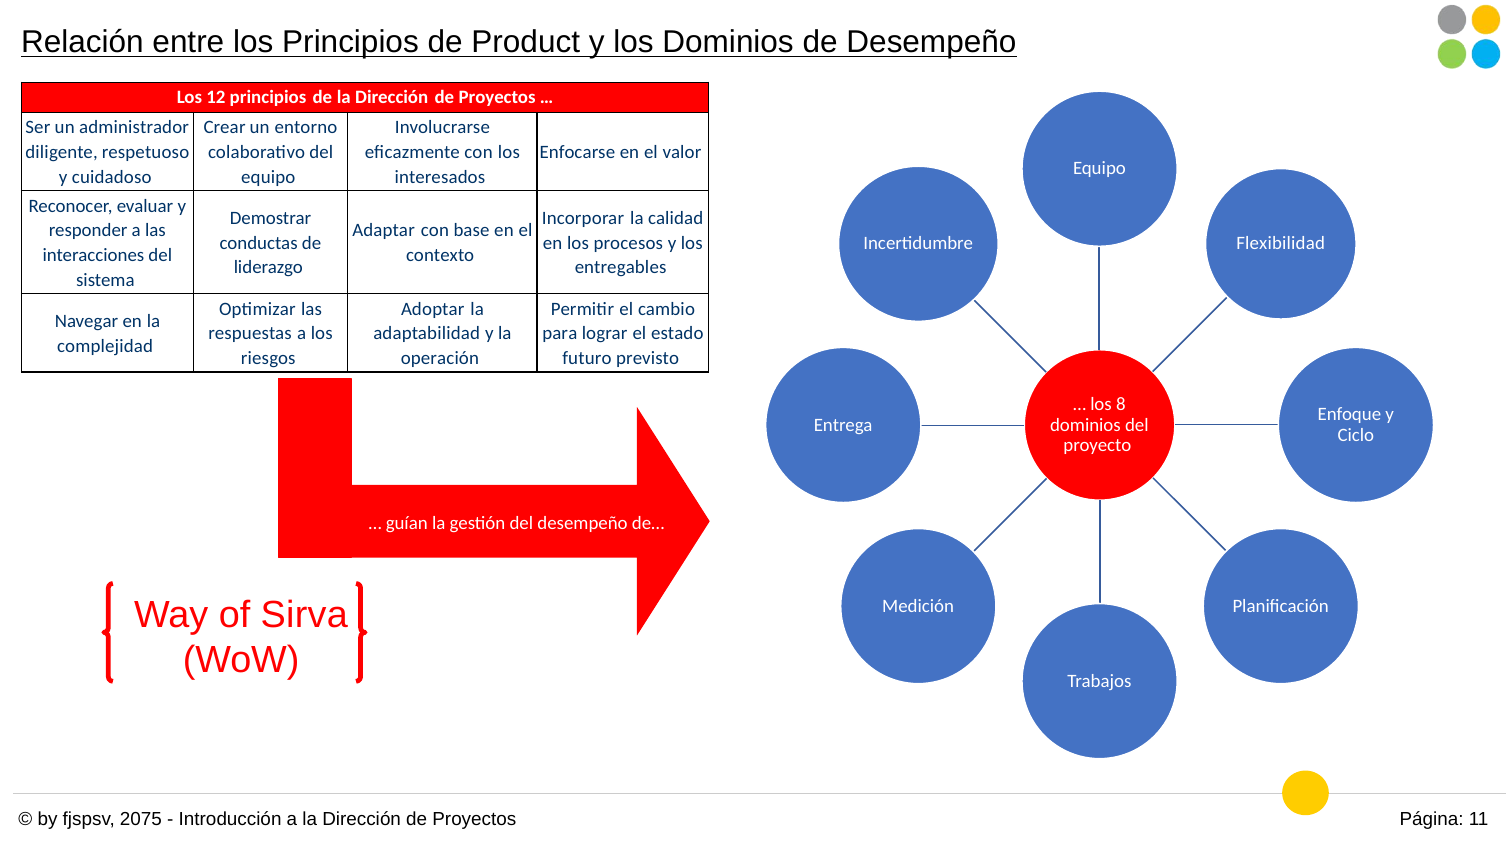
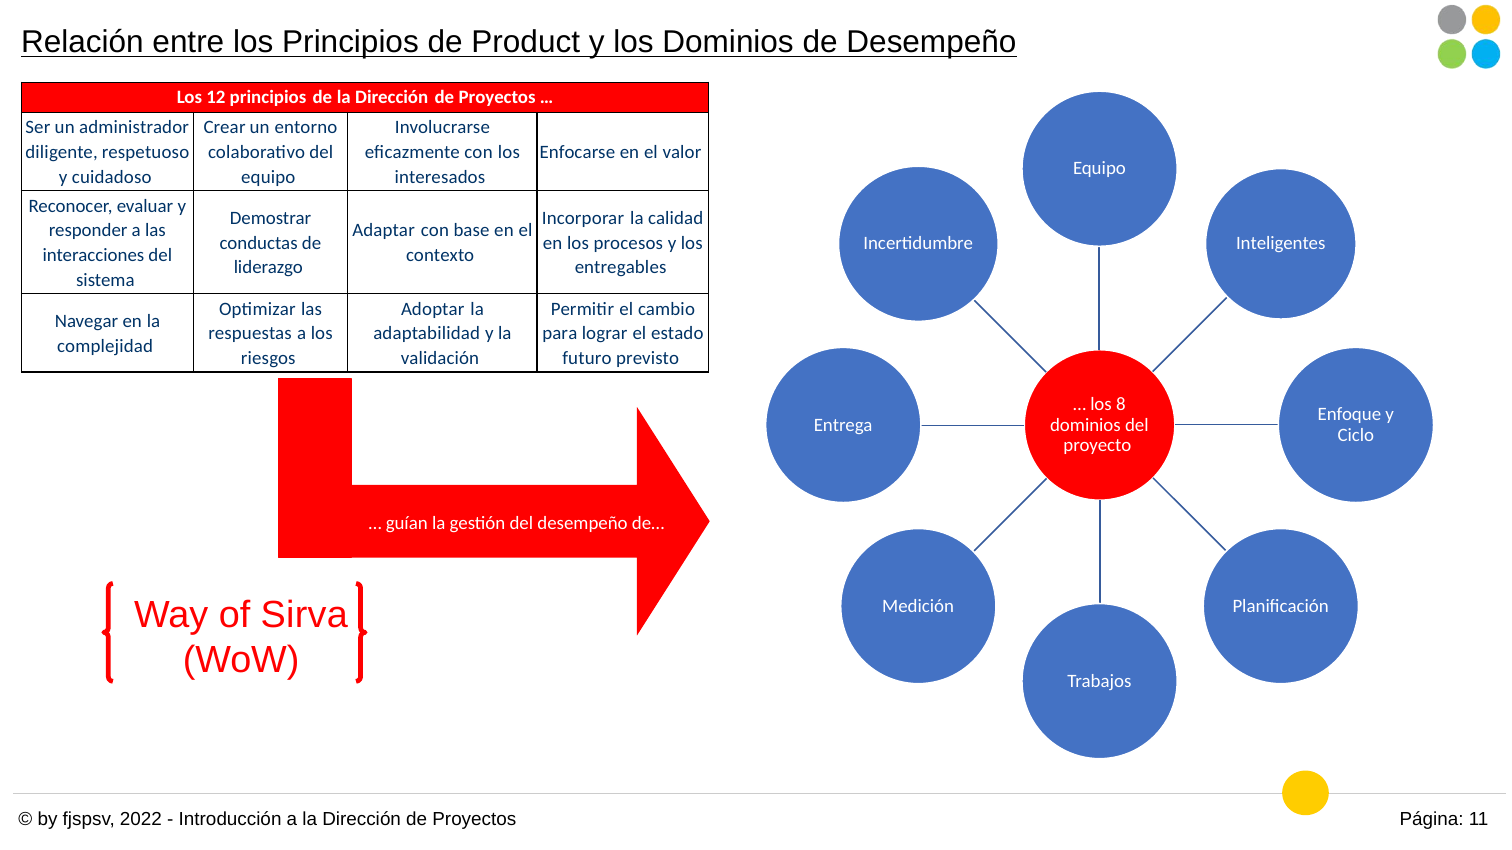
Flexibilidad: Flexibilidad -> Inteligentes (1281, 244)
operación: operación -> validación (440, 359)
2075: 2075 -> 2022 (141, 819)
